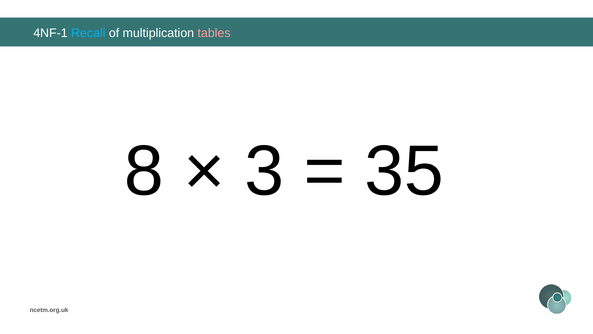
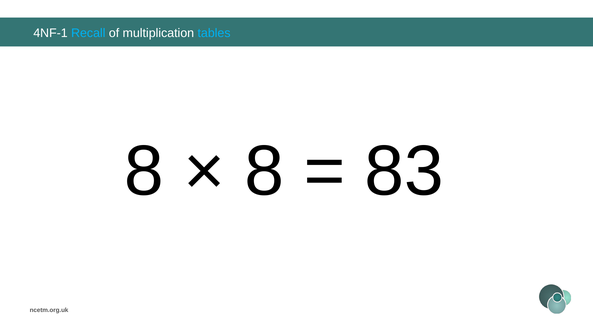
tables colour: pink -> light blue (214, 33)
3: 3 -> 8 (264, 171)
35: 35 -> 83 (404, 171)
